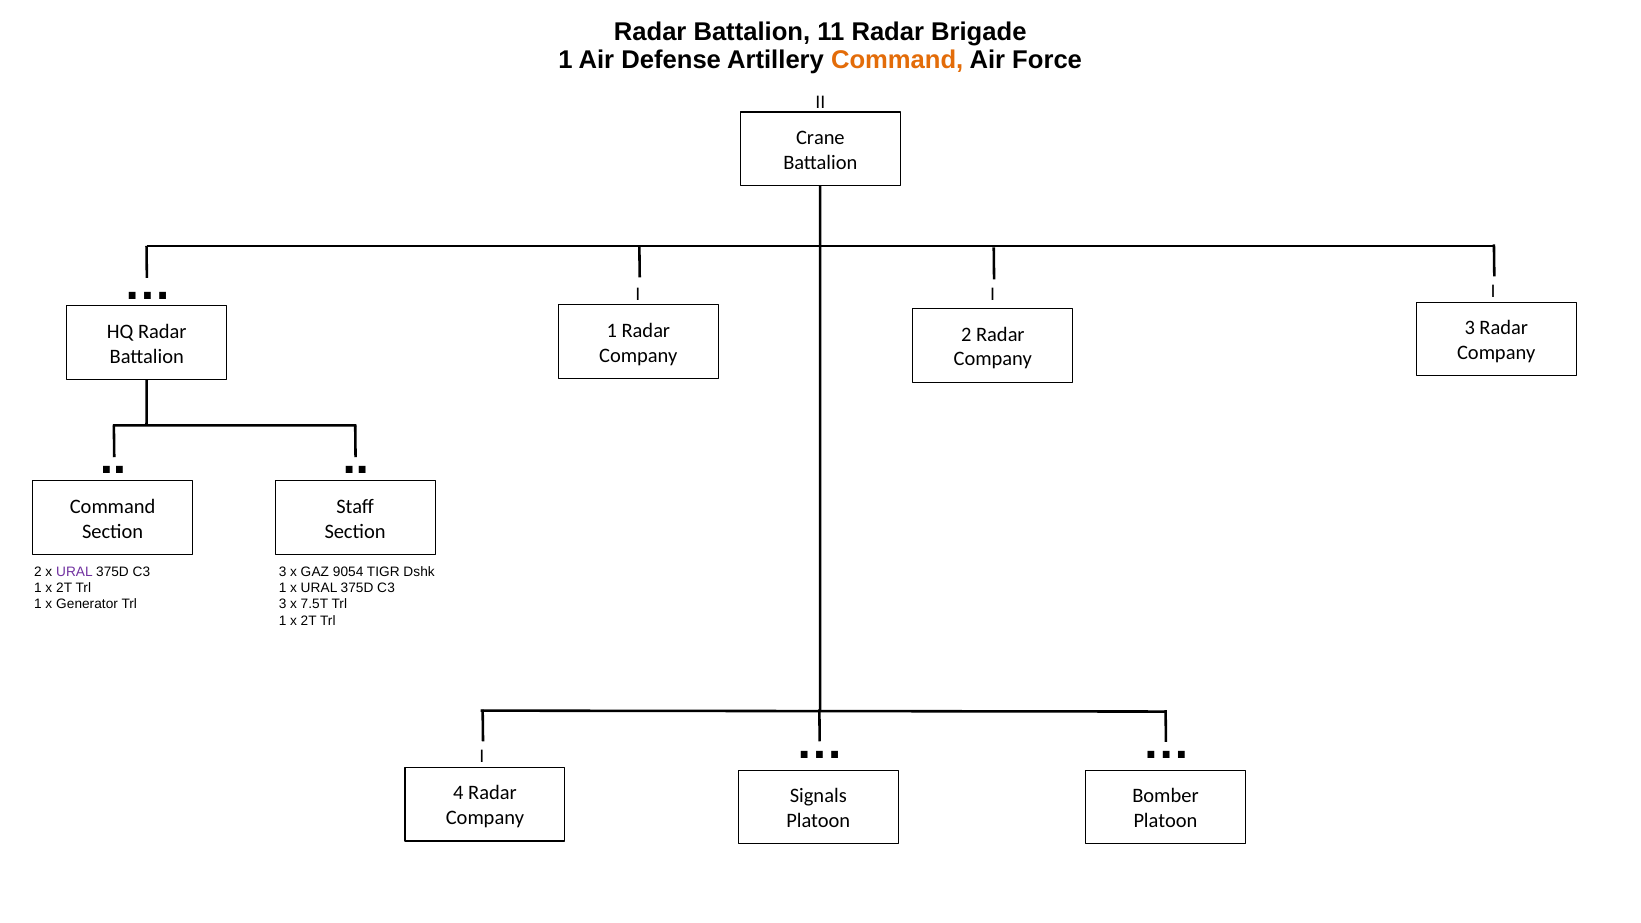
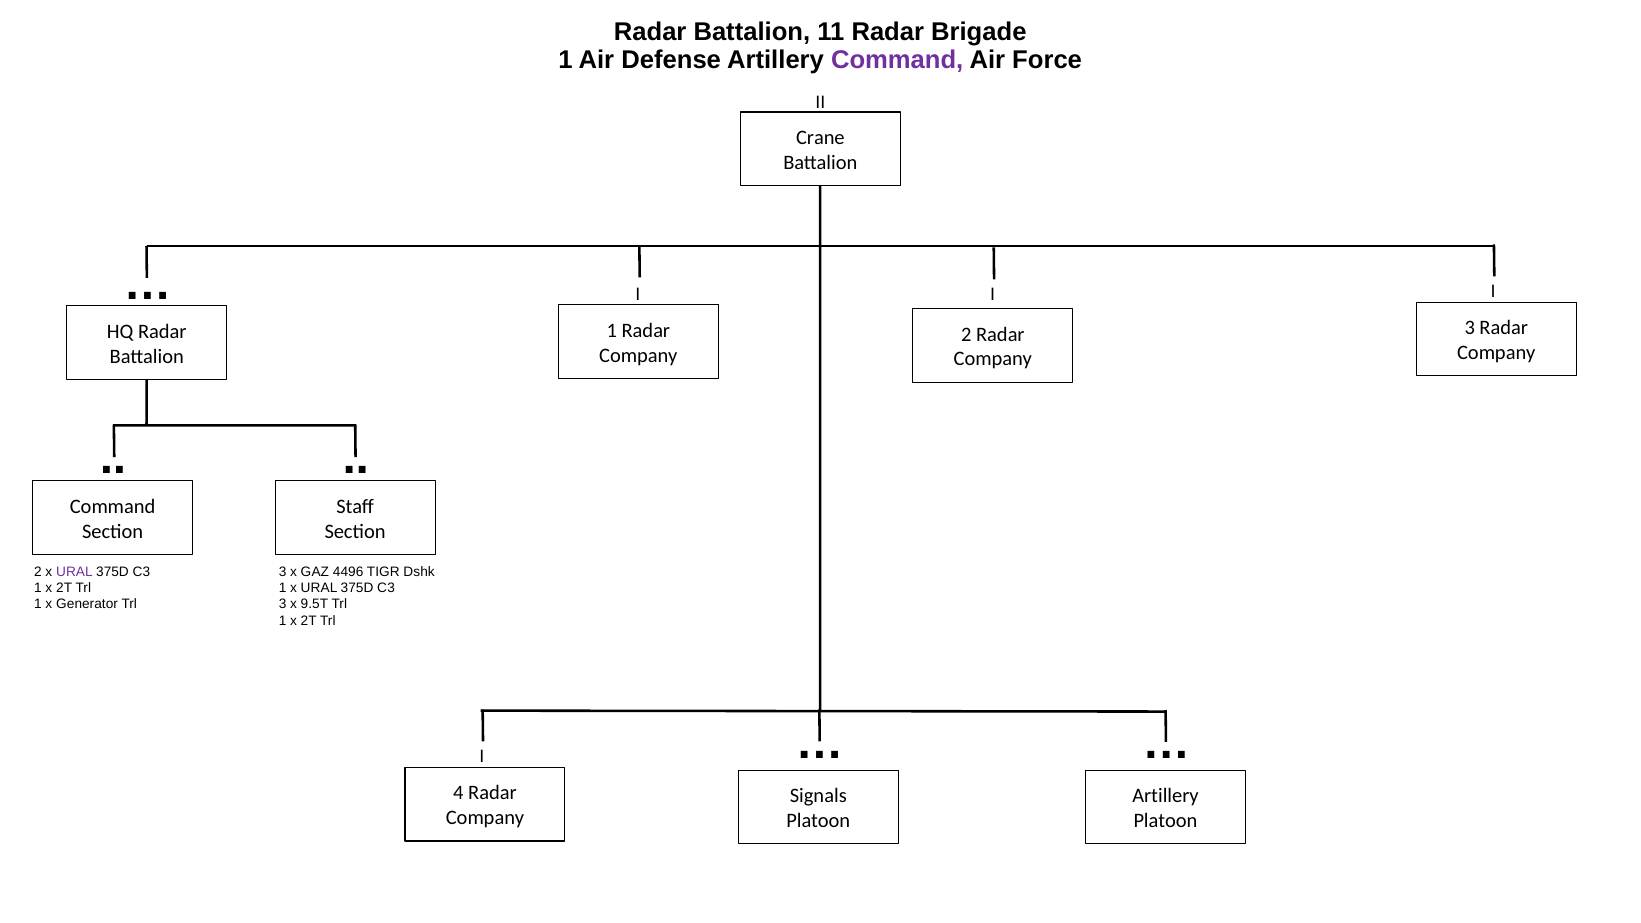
Command colour: orange -> purple (897, 60)
9054: 9054 -> 4496 (348, 572)
7.5T: 7.5T -> 9.5T (314, 604)
Bomber: Bomber -> Artillery (1165, 796)
